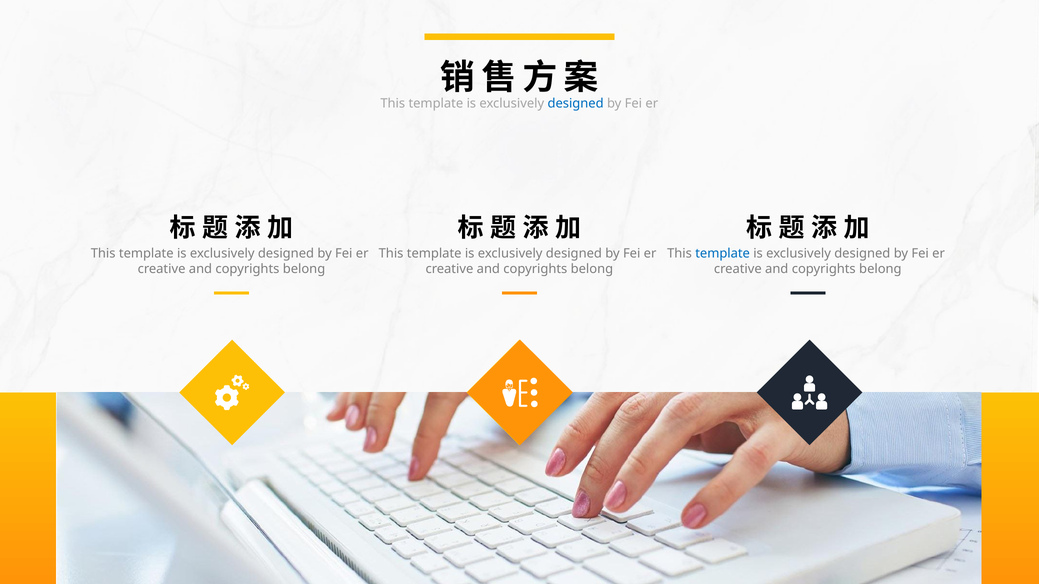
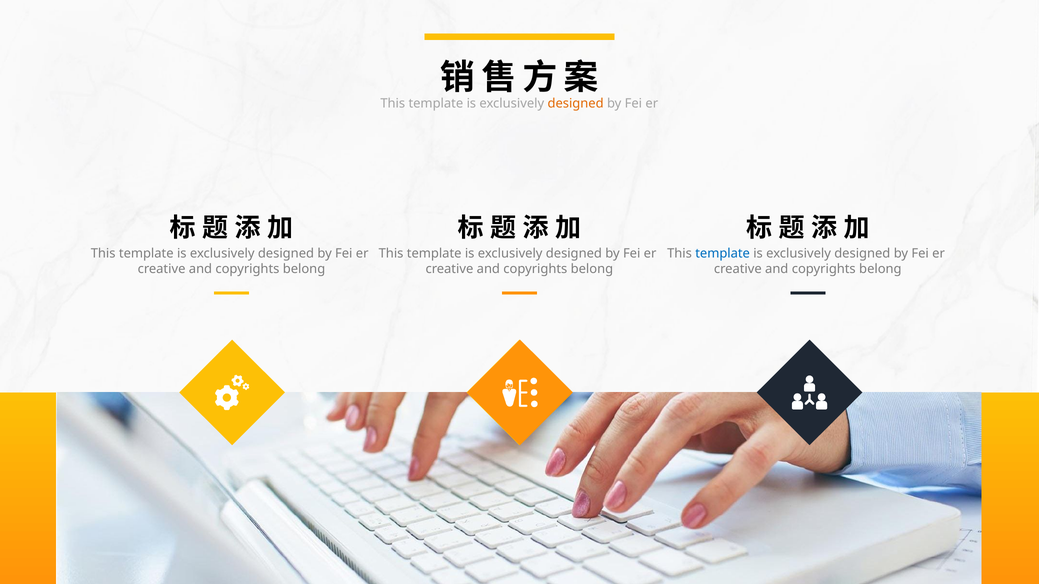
designed colour: blue -> orange (576, 104)
